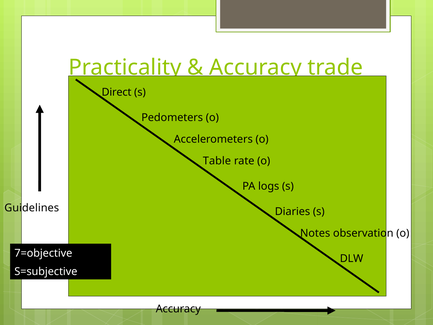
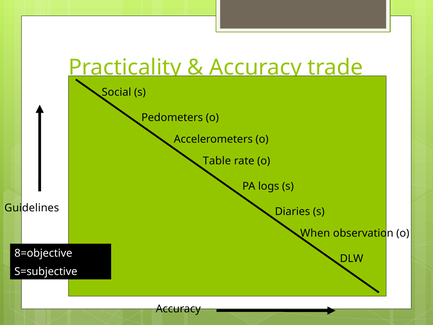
Direct: Direct -> Social (116, 92)
Notes: Notes -> When (315, 233)
7=objective: 7=objective -> 8=objective (43, 253)
